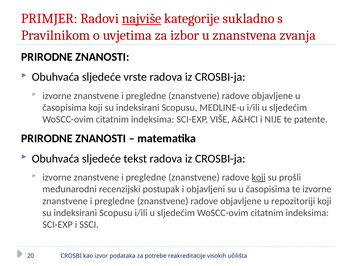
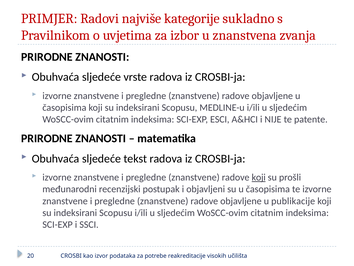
najviše underline: present -> none (142, 19)
VIŠE: VIŠE -> ESCI (220, 119)
repozitoriji: repozitoriji -> publikacije (293, 201)
